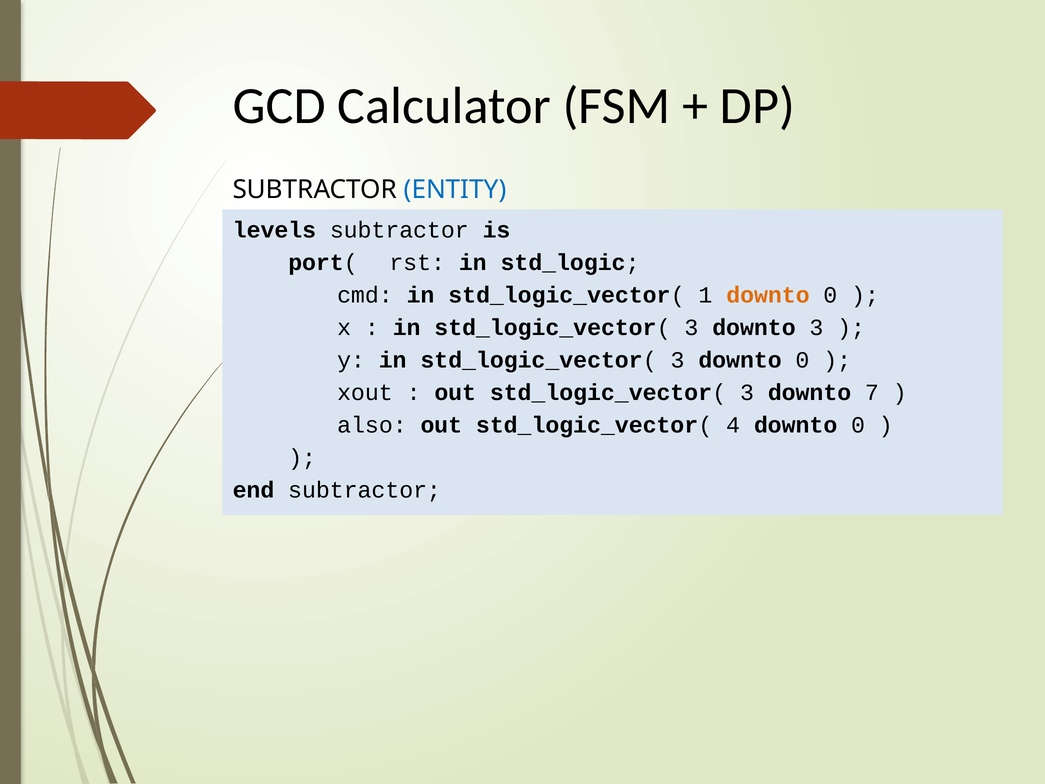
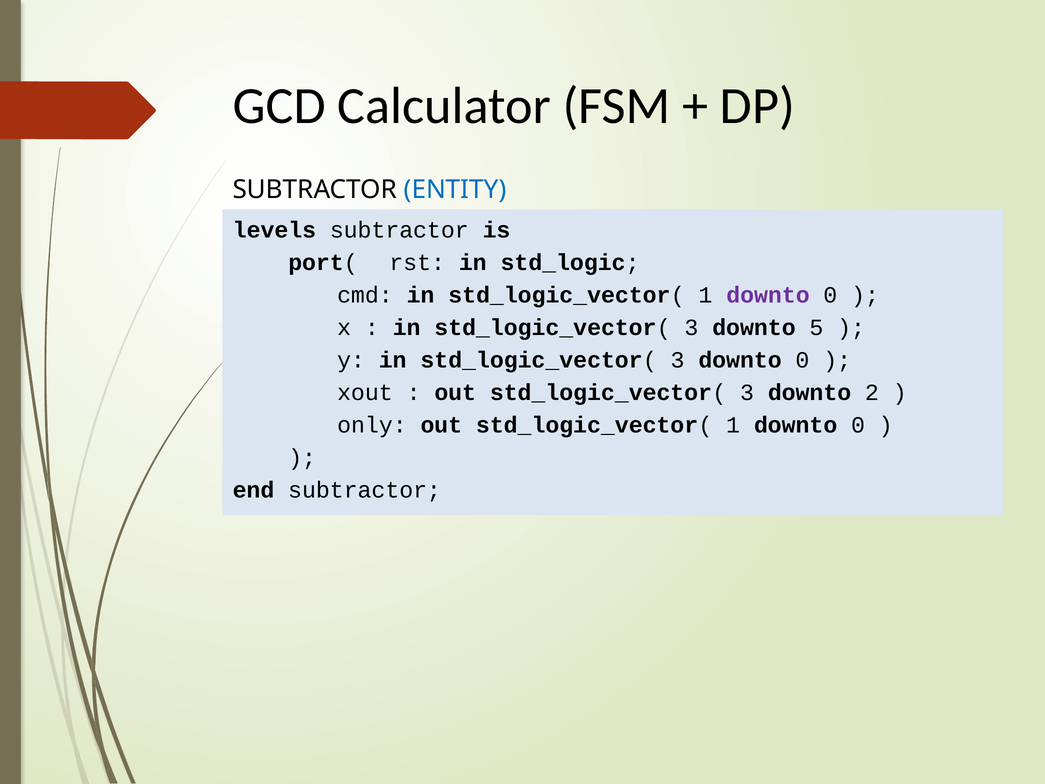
downto colour: orange -> purple (768, 295)
downto 3: 3 -> 5 (816, 328)
7: 7 -> 2 (872, 393)
also: also -> only (372, 425)
out std_logic_vector( 4: 4 -> 1 (733, 425)
